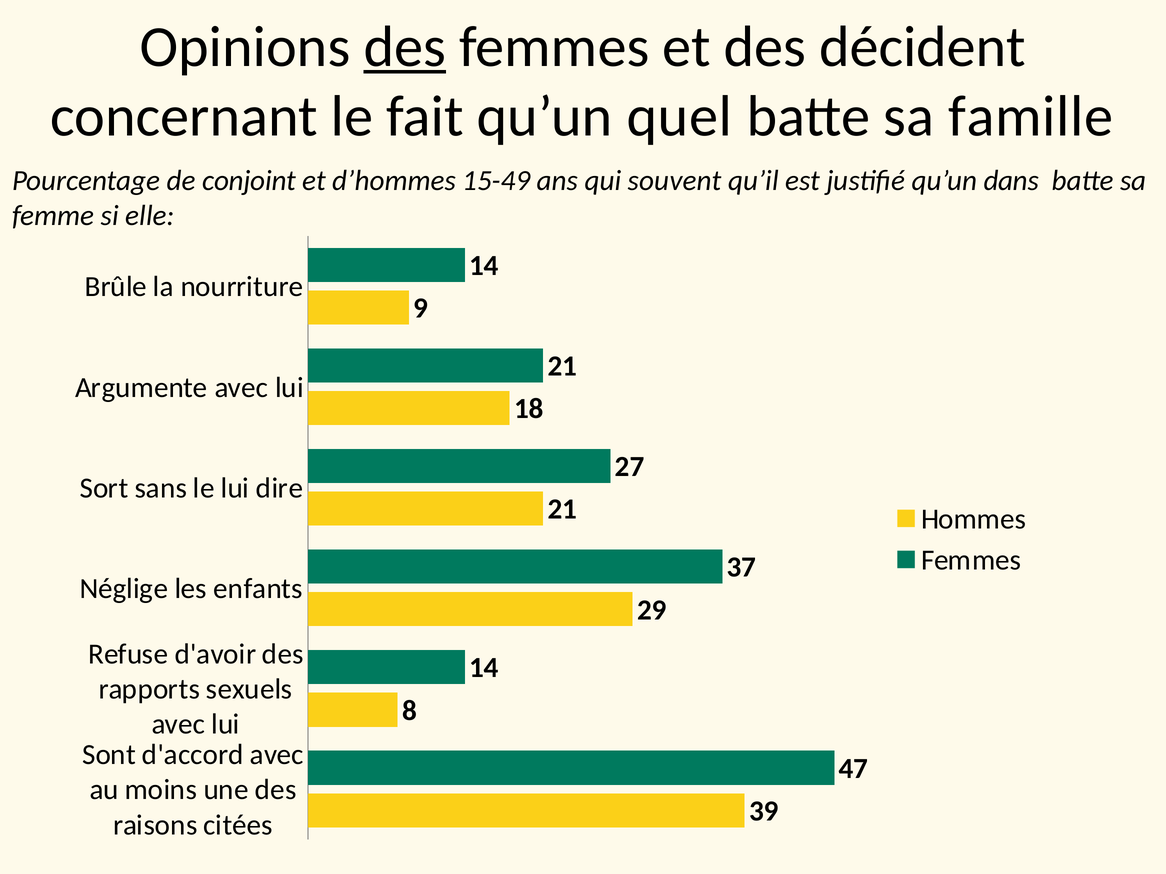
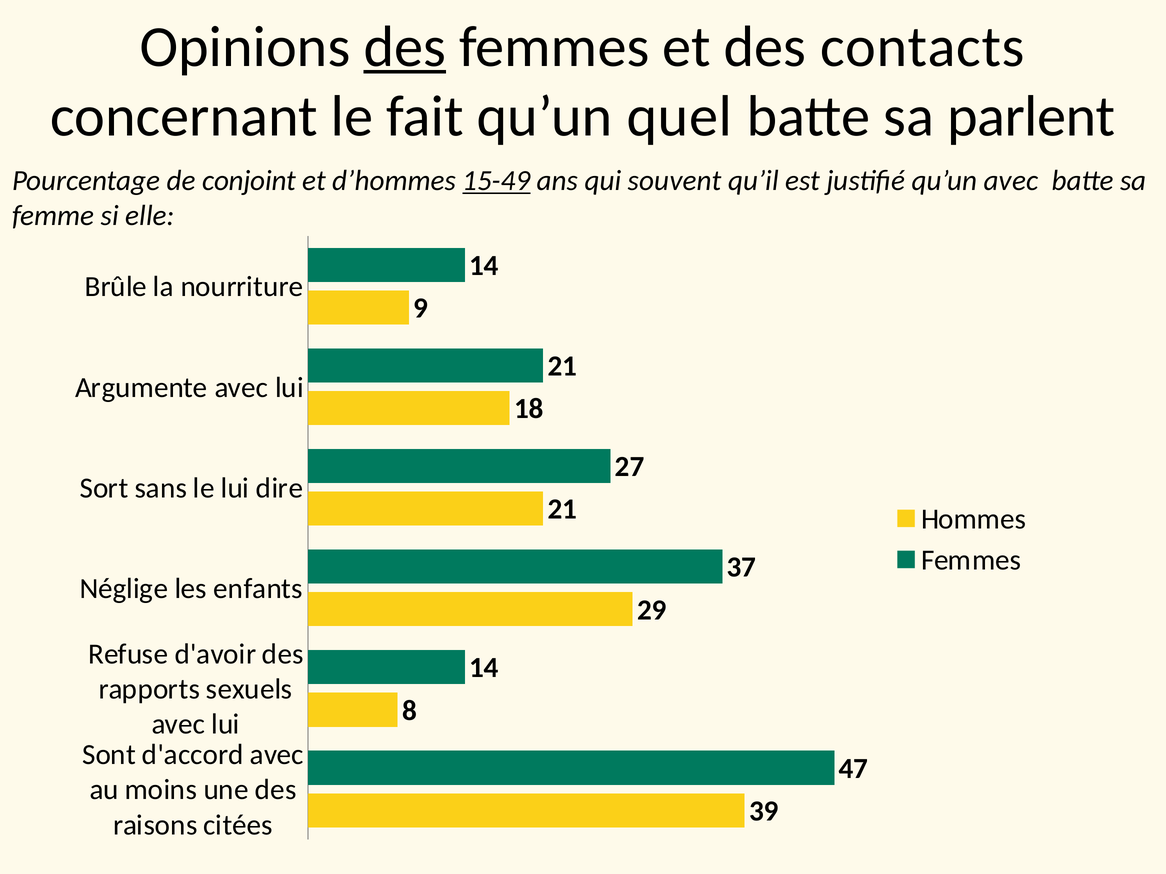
décident: décident -> contacts (922, 47)
famille: famille -> parlent (1031, 117)
15-49 underline: none -> present (496, 181)
qu’un dans: dans -> avec (1011, 181)
